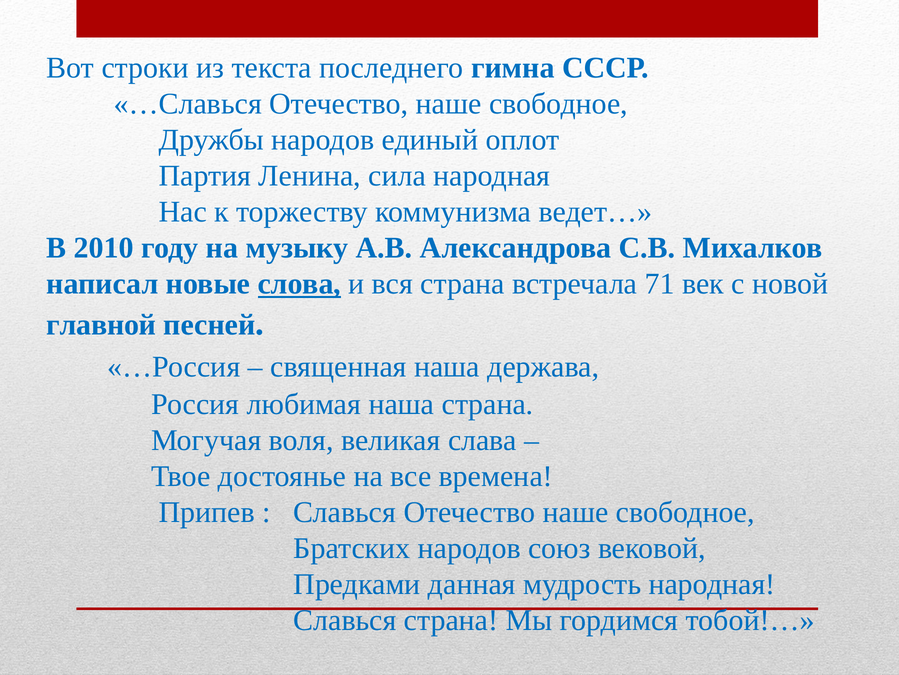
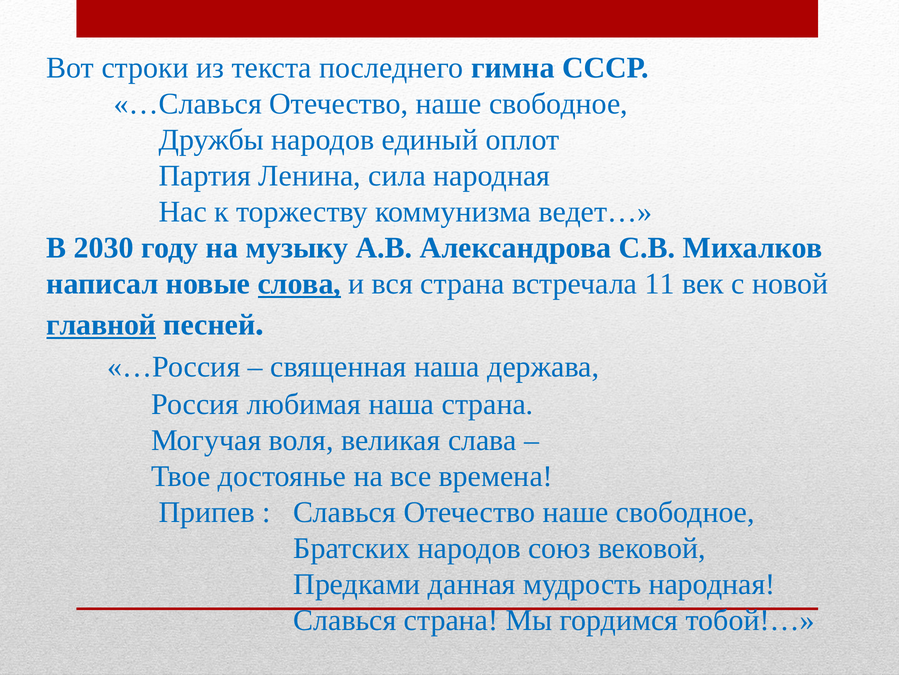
2010: 2010 -> 2030 (104, 248)
71: 71 -> 11 (660, 284)
главной underline: none -> present (101, 325)
